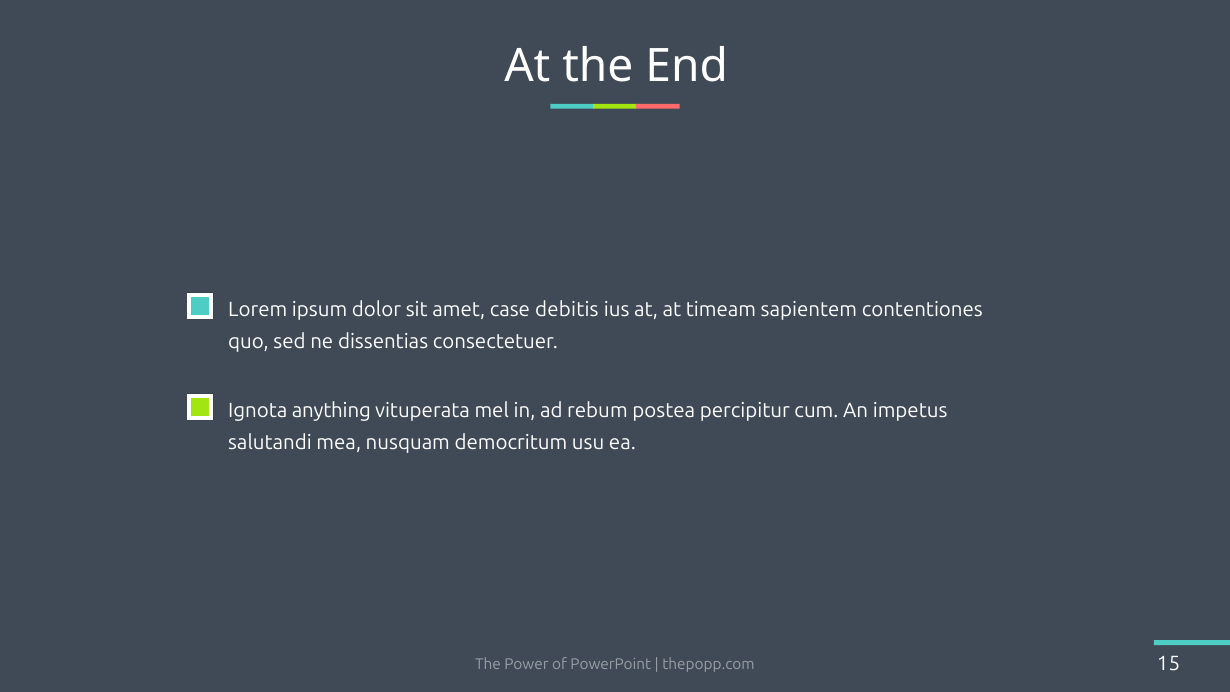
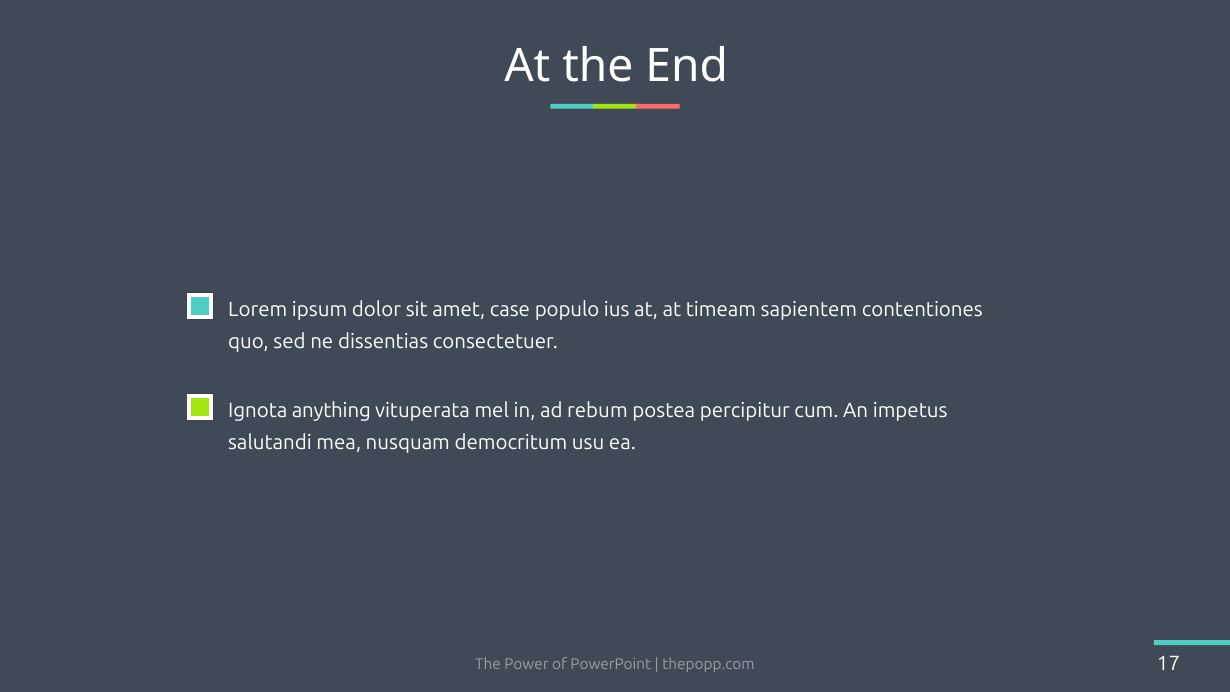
debitis: debitis -> populo (567, 310)
15: 15 -> 17 (1169, 664)
